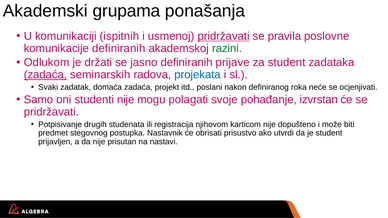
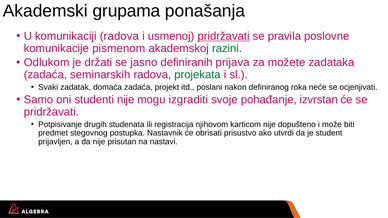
komunikaciji ispitnih: ispitnih -> radova (119, 36)
komunikacije definiranih: definiranih -> pismenom (119, 48)
prijave: prijave -> prijava (233, 63)
za student: student -> možete (287, 63)
zadaća underline: present -> none (45, 75)
projekata colour: blue -> green (198, 75)
polagati: polagati -> izgraditi (188, 100)
